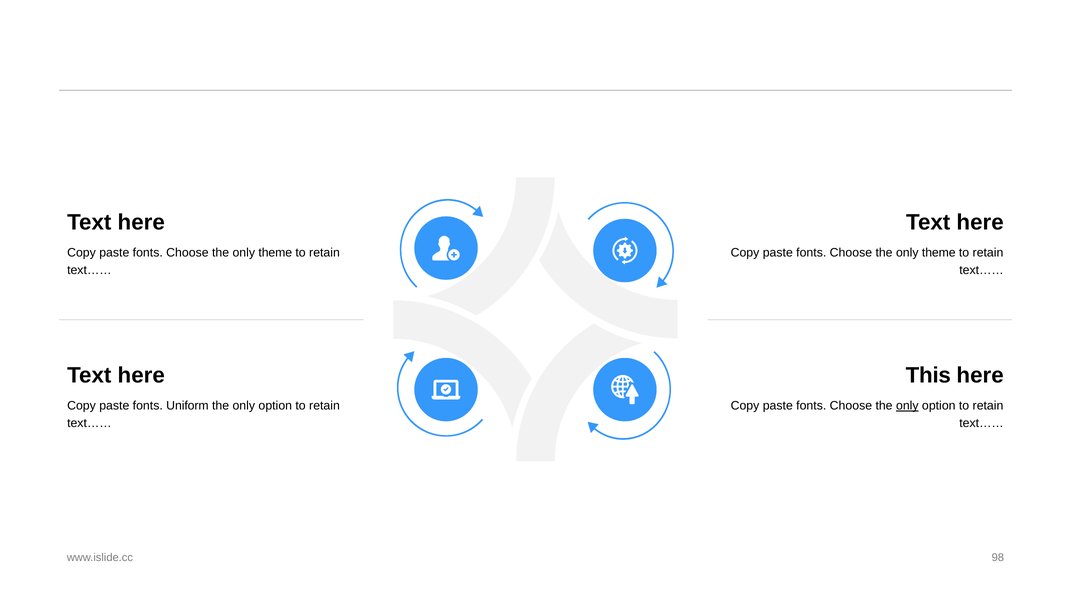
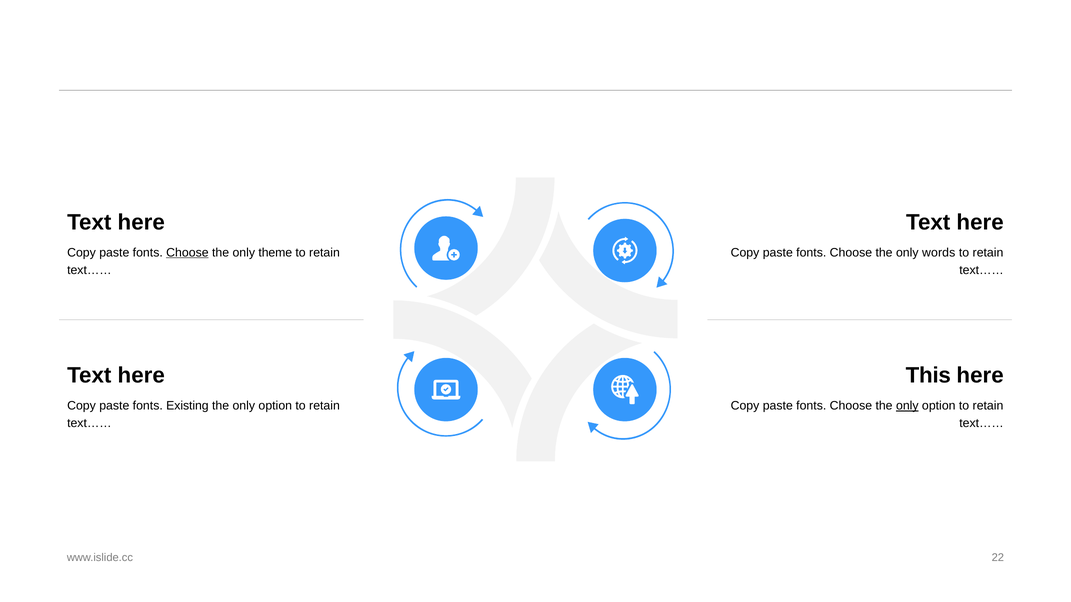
Choose underline: none -> present (187, 253)
theme: theme -> words (939, 253)
Uniform: Uniform -> Existing (187, 406)
98: 98 -> 22 (998, 558)
